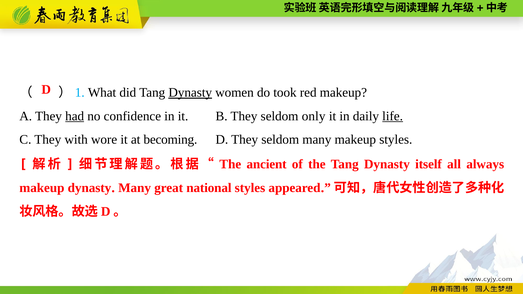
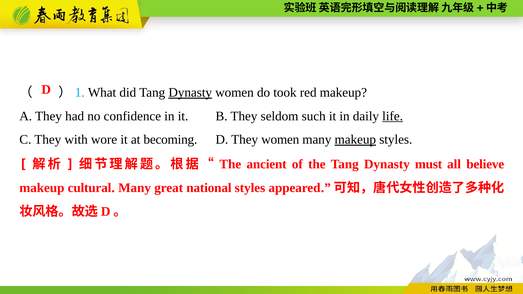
had underline: present -> none (75, 116)
only: only -> such (314, 116)
D They seldom: seldom -> women (280, 140)
makeup underline: none -> present (355, 140)
itself: itself -> must (429, 164)
always: always -> believe (485, 164)
makeup dynasty: dynasty -> cultural (90, 188)
